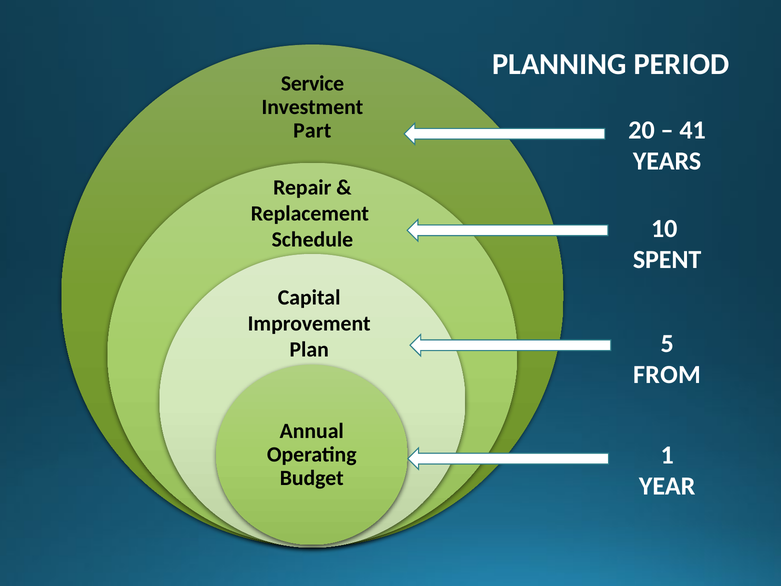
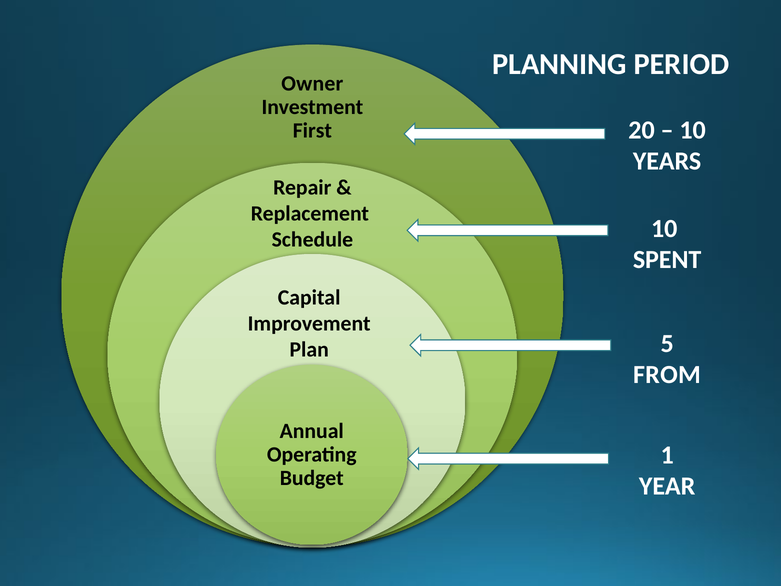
Service: Service -> Owner (312, 84)
41: 41 -> 10 (693, 130)
Part: Part -> First (312, 131)
